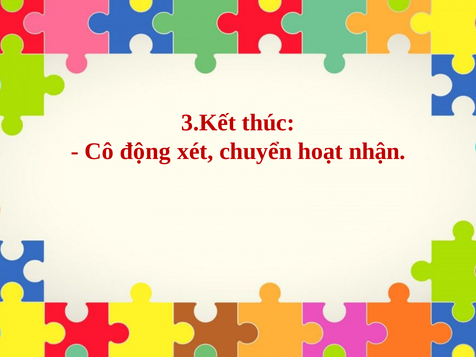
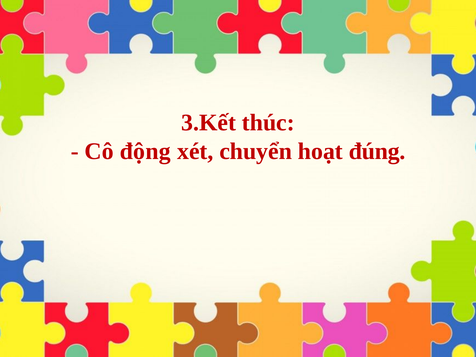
nhận: nhận -> đúng (377, 151)
